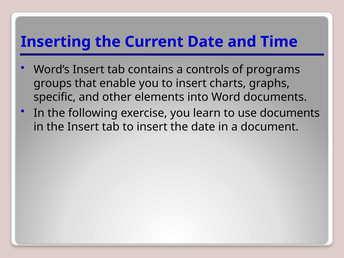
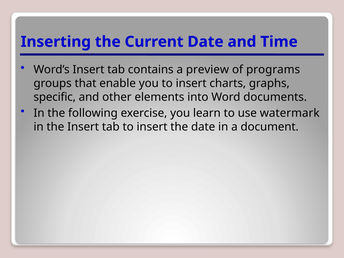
controls: controls -> preview (207, 70)
use documents: documents -> watermark (290, 113)
